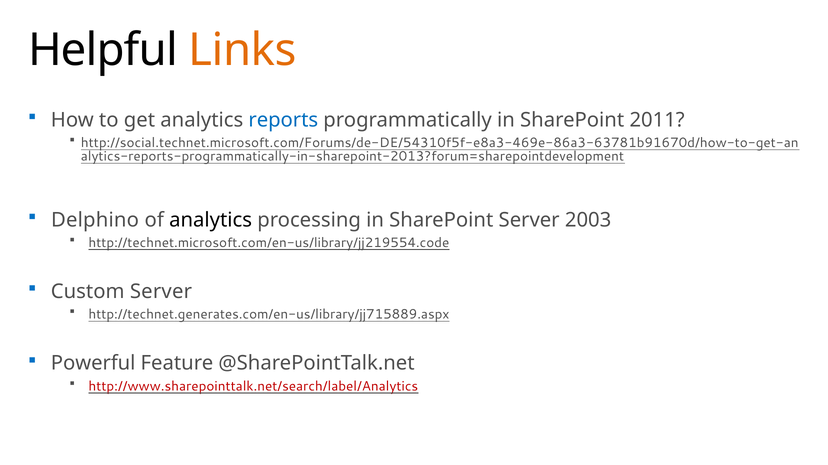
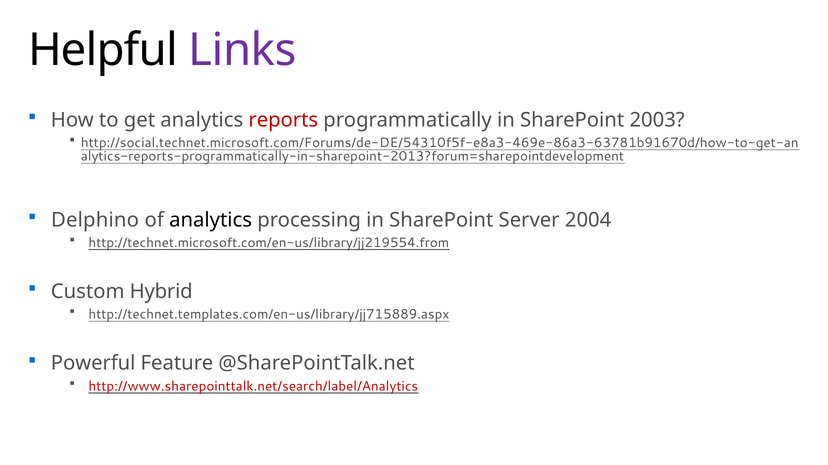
Links colour: orange -> purple (243, 50)
reports colour: blue -> red (283, 120)
2011: 2011 -> 2003 (657, 120)
2003: 2003 -> 2004 (588, 220)
http://technet.microsoft.com/en-us/library/jj219554.code: http://technet.microsoft.com/en-us/library/jj219554.code -> http://technet.microsoft.com/en-us/library/jj219554.from (269, 243)
Custom Server: Server -> Hybrid (161, 292)
http://technet.generates.com/en-us/library/jj715889.aspx: http://technet.generates.com/en-us/library/jj715889.aspx -> http://technet.templates.com/en-us/library/jj715889.aspx (269, 315)
